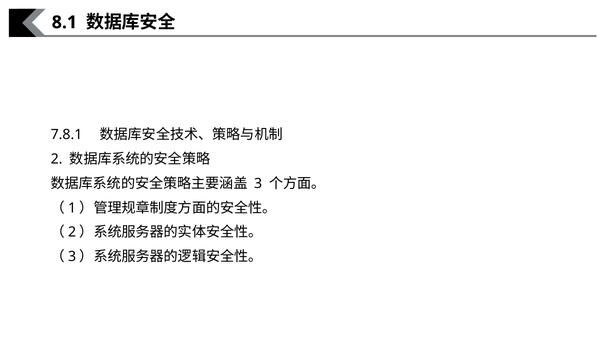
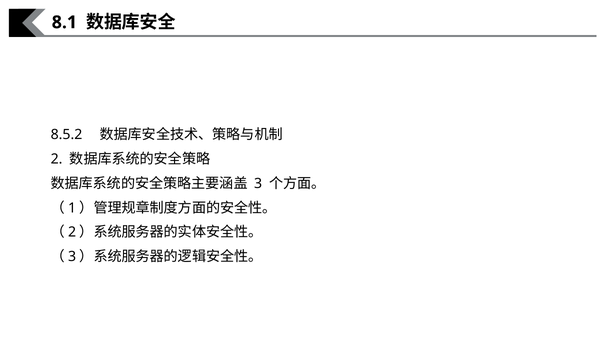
7.8.1: 7.8.1 -> 8.5.2 (67, 135)
